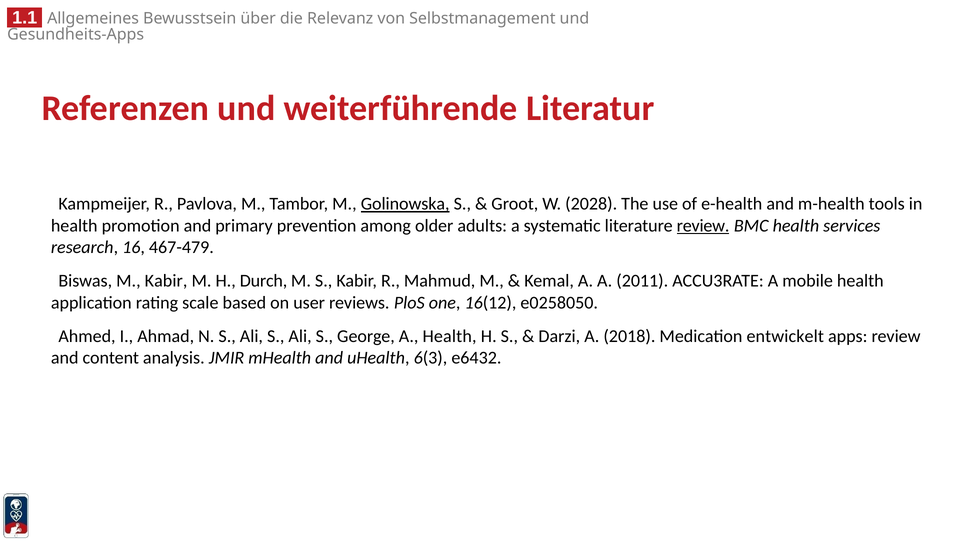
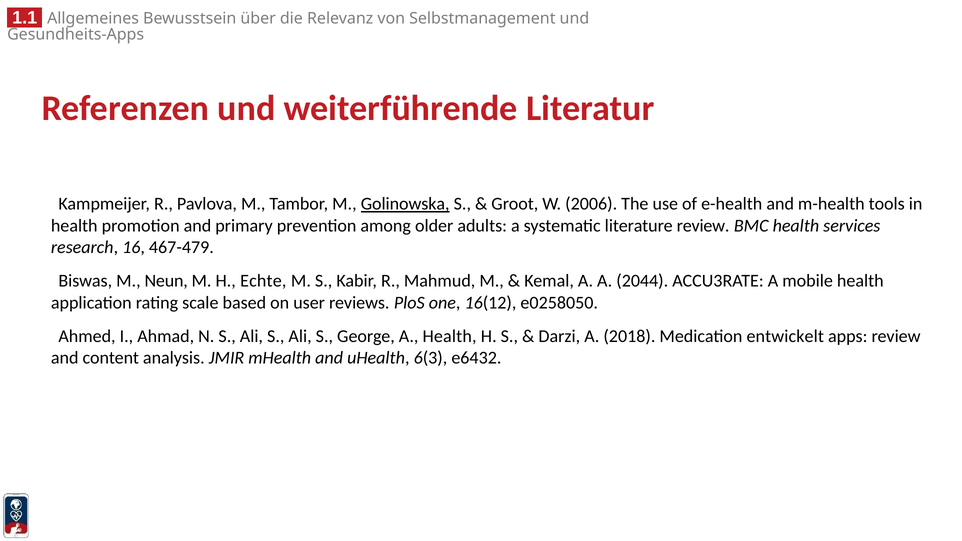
2028: 2028 -> 2006 (591, 204)
review underline: present -> none (703, 226)
M Kabir: Kabir -> Neun (166, 281)
Durch: Durch -> Echte (263, 281)
2011: 2011 -> 2044 (642, 281)
